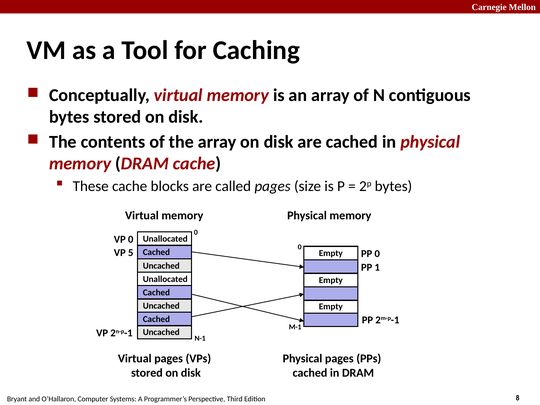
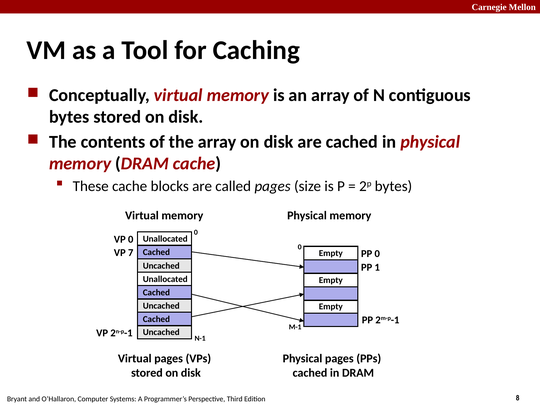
5: 5 -> 7 (131, 253)
